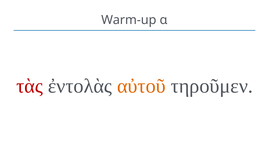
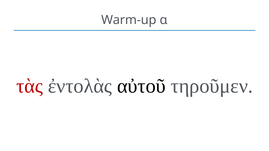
αὐτοῦ colour: orange -> black (141, 86)
